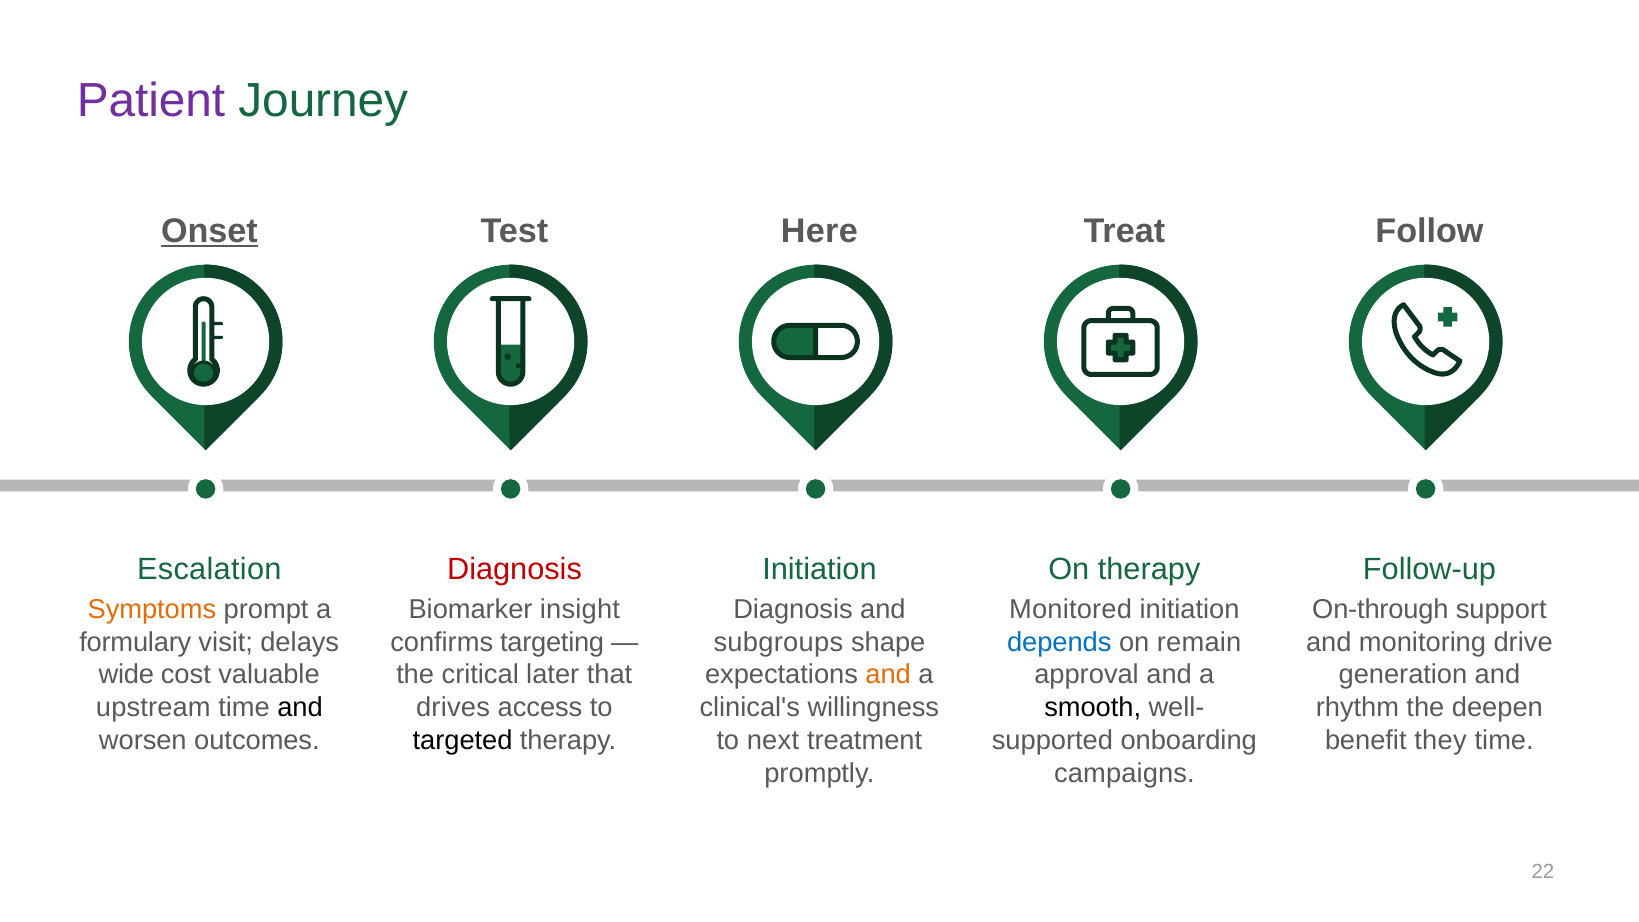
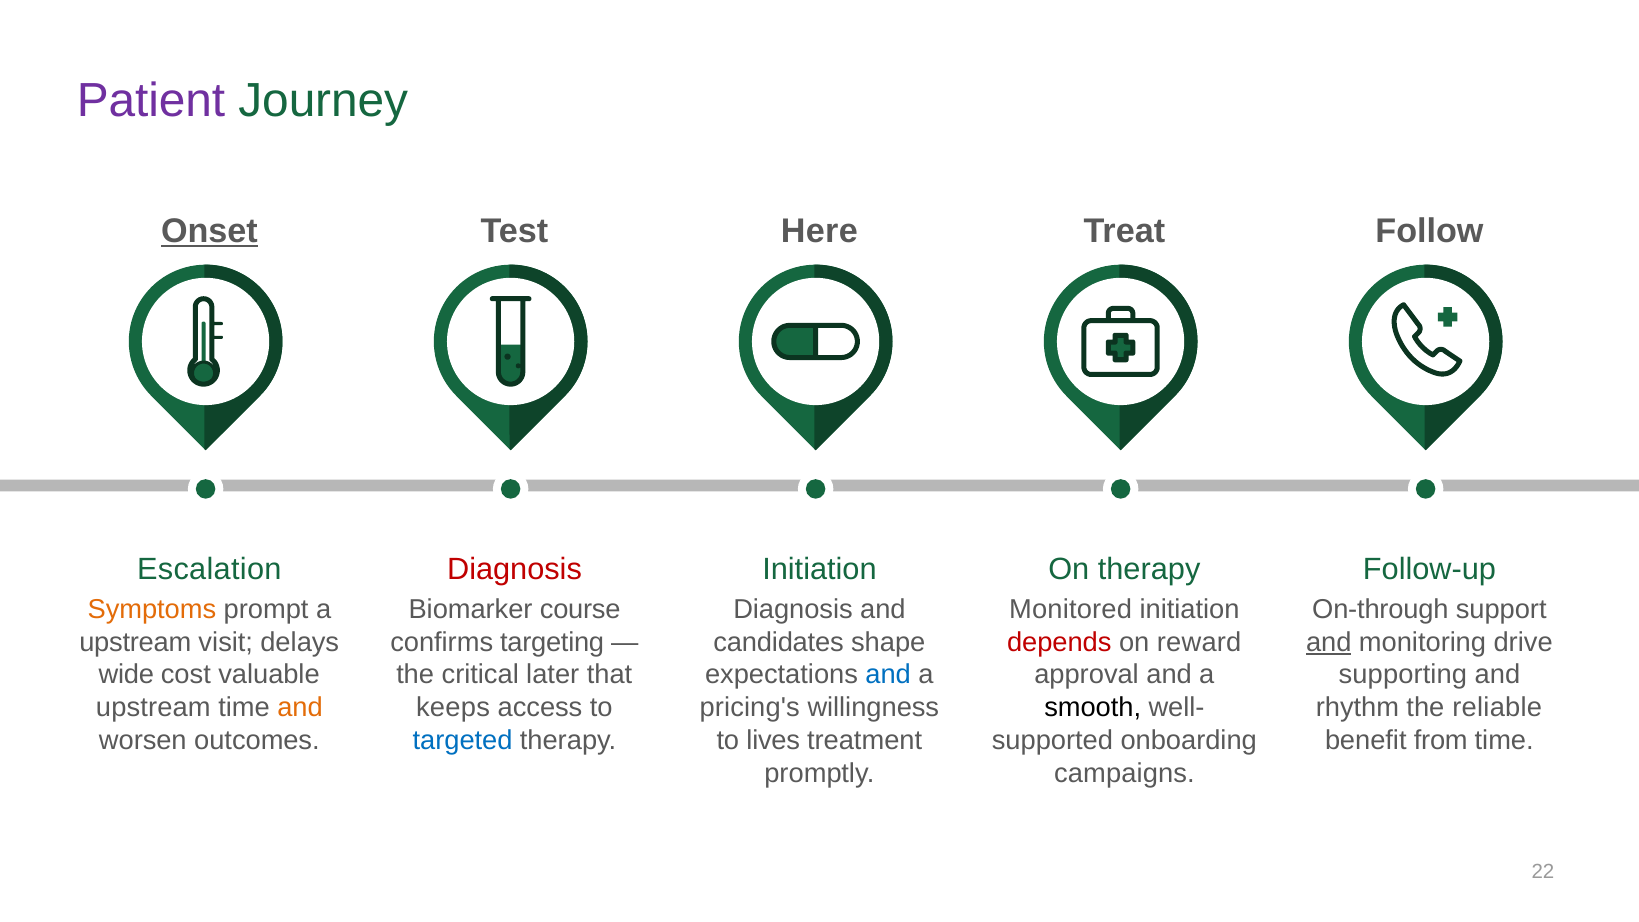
insight: insight -> course (580, 609)
formulary: formulary -> upstream (135, 642)
subgroups: subgroups -> candidates (779, 642)
depends colour: blue -> red (1059, 642)
remain: remain -> reward (1199, 642)
and underline: none -> present (1329, 642)
and colour: orange -> blue (888, 675)
generation: generation -> supporting (1403, 675)
and colour: black -> orange (300, 708)
drives: drives -> keeps (453, 708)
clinical's: clinical's -> pricing's (750, 708)
deepen: deepen -> reliable (1497, 708)
targeted colour: black -> blue (463, 740)
next: next -> lives (773, 740)
they: they -> from (1441, 740)
